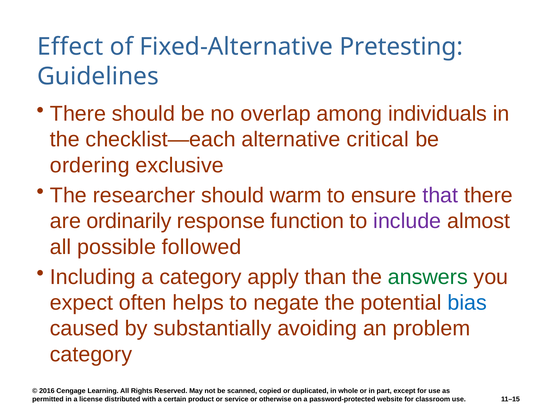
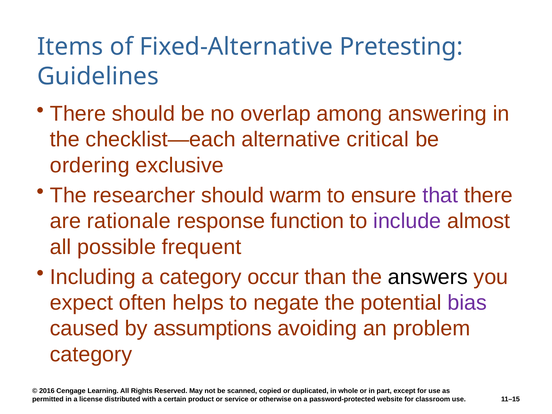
Effect: Effect -> Items (70, 47)
individuals: individuals -> answering (437, 114)
ordinarily: ordinarily -> rationale (129, 221)
followed: followed -> frequent (202, 247)
apply: apply -> occur (273, 277)
answers colour: green -> black (428, 277)
bias colour: blue -> purple (467, 303)
substantially: substantially -> assumptions (213, 329)
